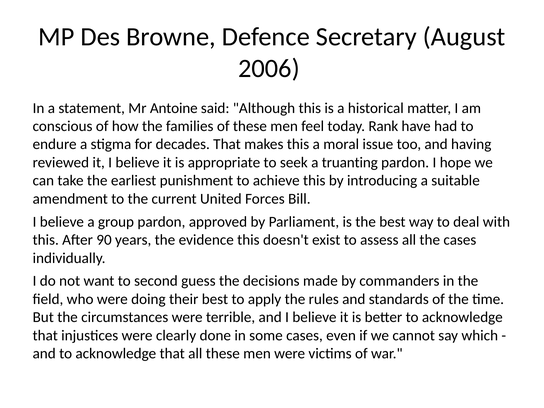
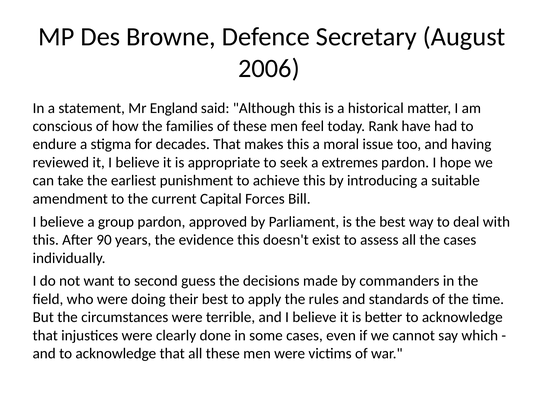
Antoine: Antoine -> England (174, 108)
truanting: truanting -> extremes (350, 162)
United: United -> Capital (221, 199)
